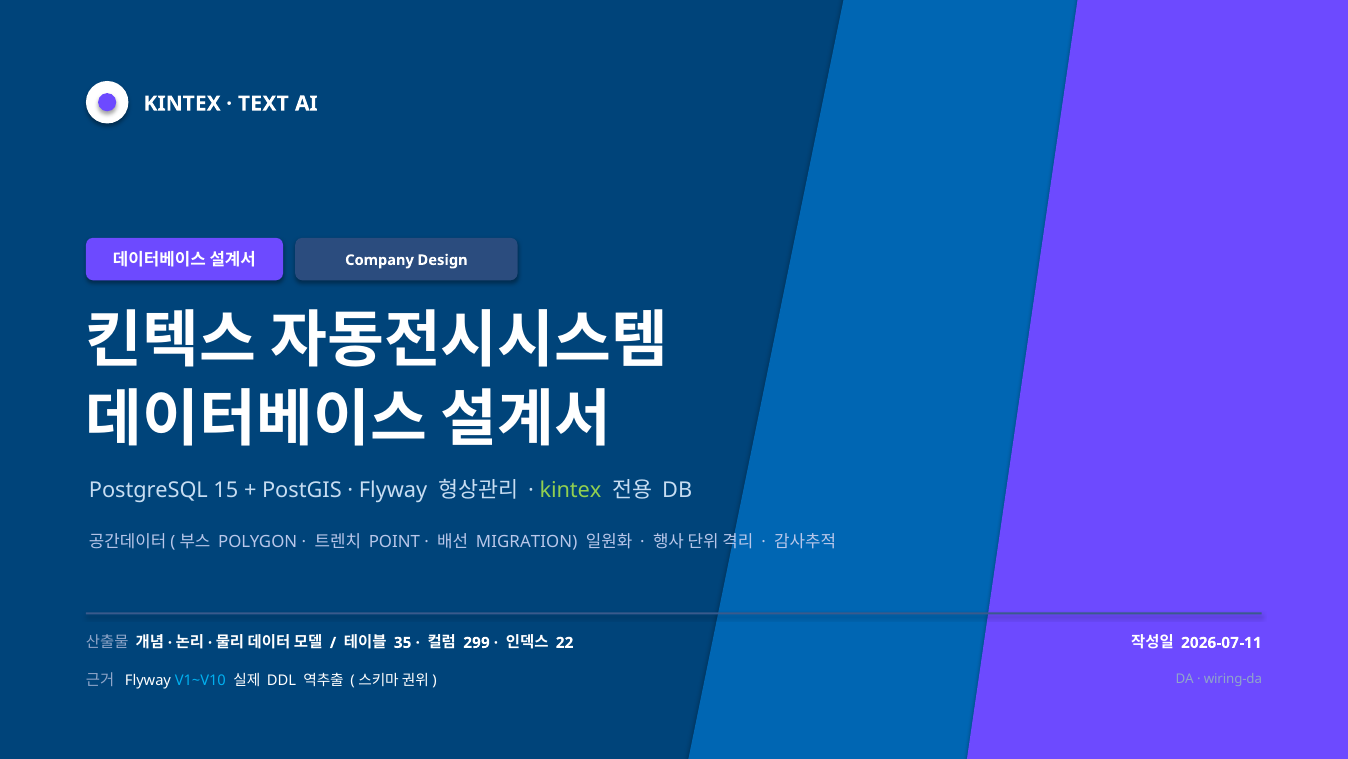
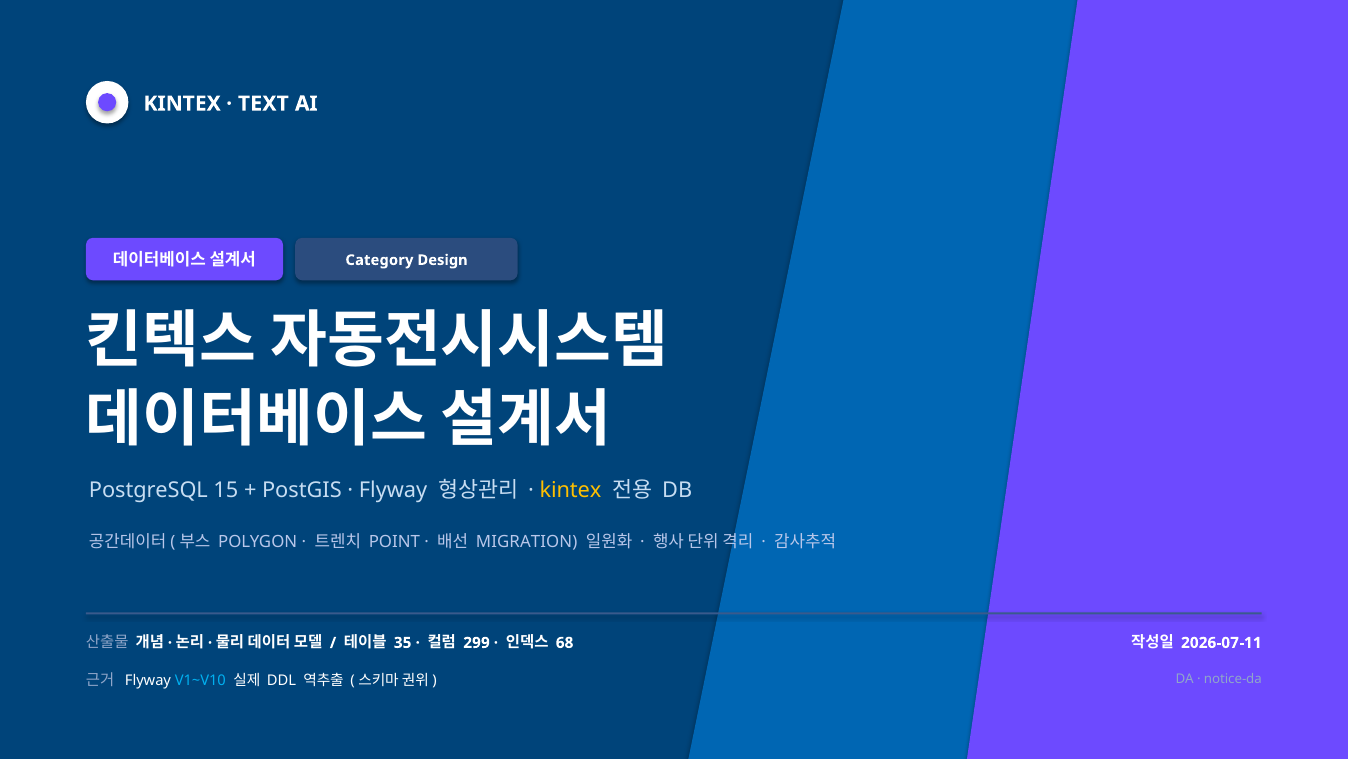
Company: Company -> Category (379, 260)
kintex colour: light green -> yellow (570, 490)
22: 22 -> 68 (565, 642)
wiring-da: wiring-da -> notice-da (1233, 678)
